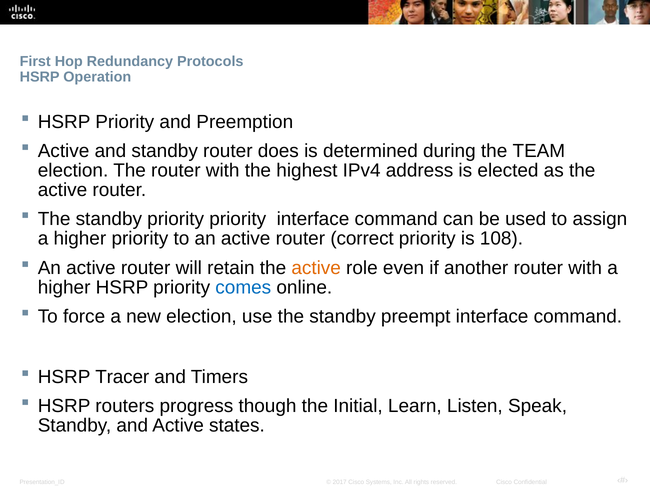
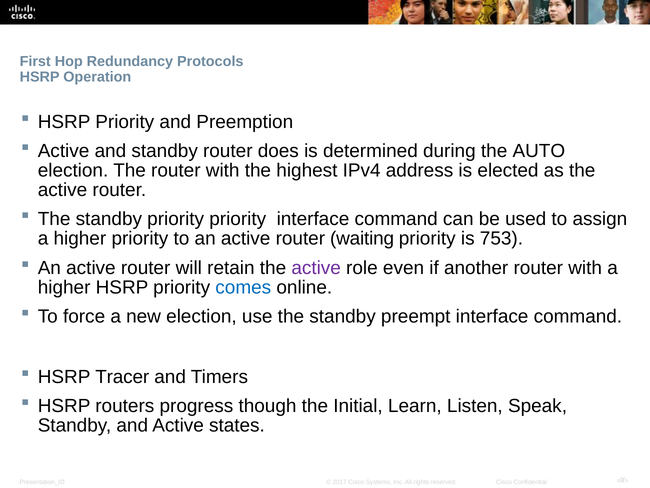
TEAM: TEAM -> AUTO (539, 151)
correct: correct -> waiting (362, 238)
108: 108 -> 753 (501, 238)
active colour: orange -> purple (316, 268)
